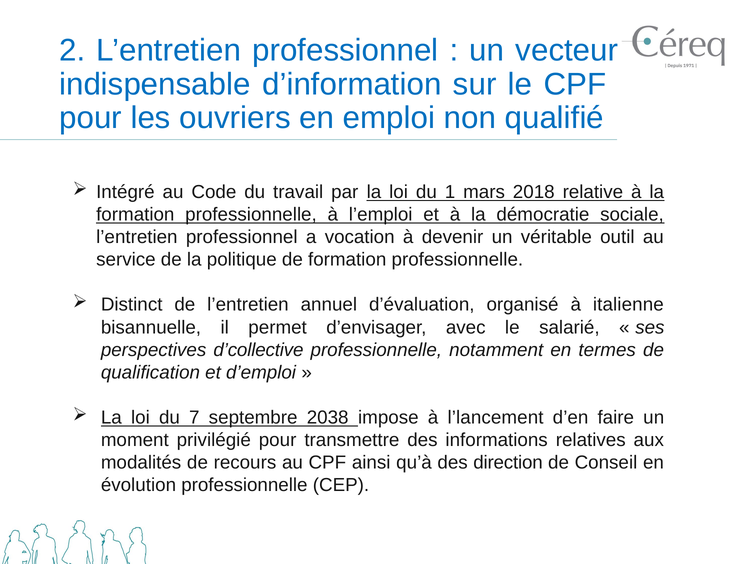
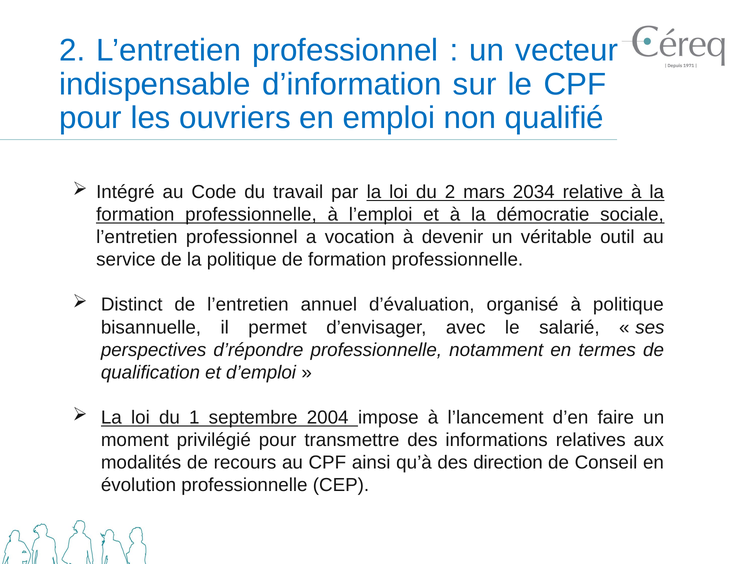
du 1: 1 -> 2 (450, 192)
2018: 2018 -> 2034 (534, 192)
à italienne: italienne -> politique (628, 305)
d’collective: d’collective -> d’répondre (258, 350)
7: 7 -> 1 (194, 418)
2038: 2038 -> 2004 (328, 418)
